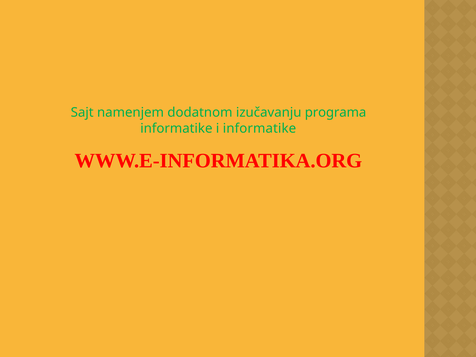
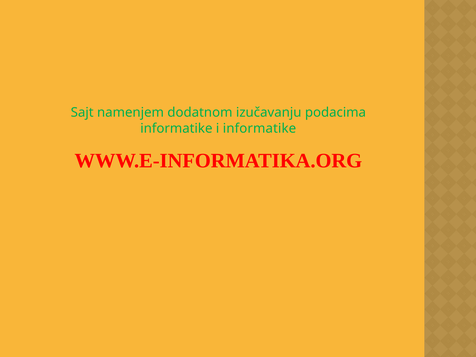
programa: programa -> podacima (335, 113)
